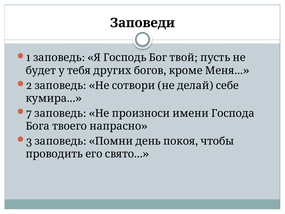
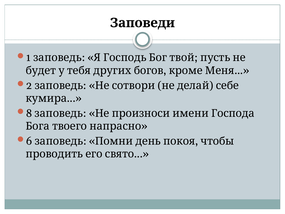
7: 7 -> 8 (29, 113)
3: 3 -> 6 (29, 141)
